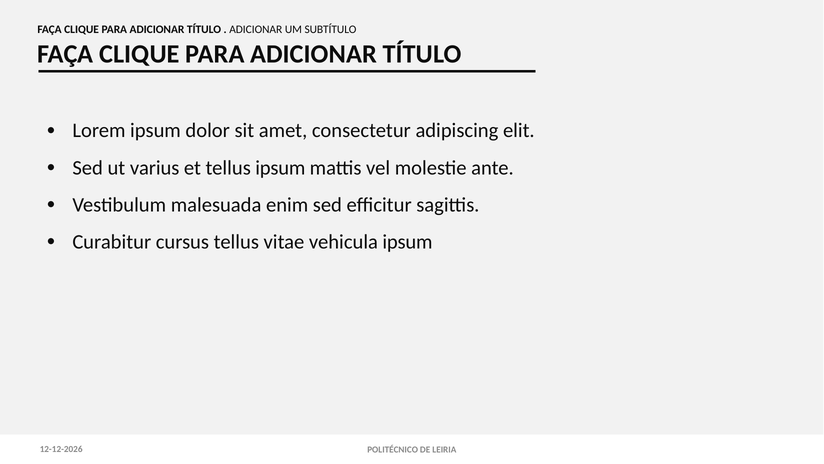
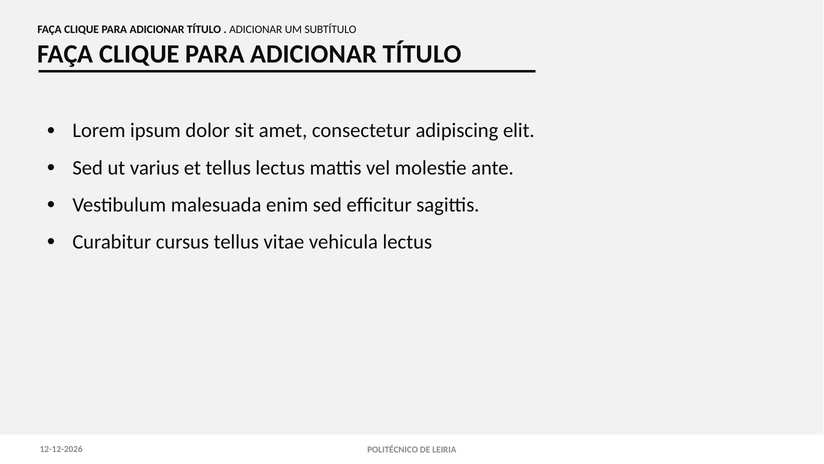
tellus ipsum: ipsum -> lectus (280, 168)
vehicula ipsum: ipsum -> lectus (407, 242)
